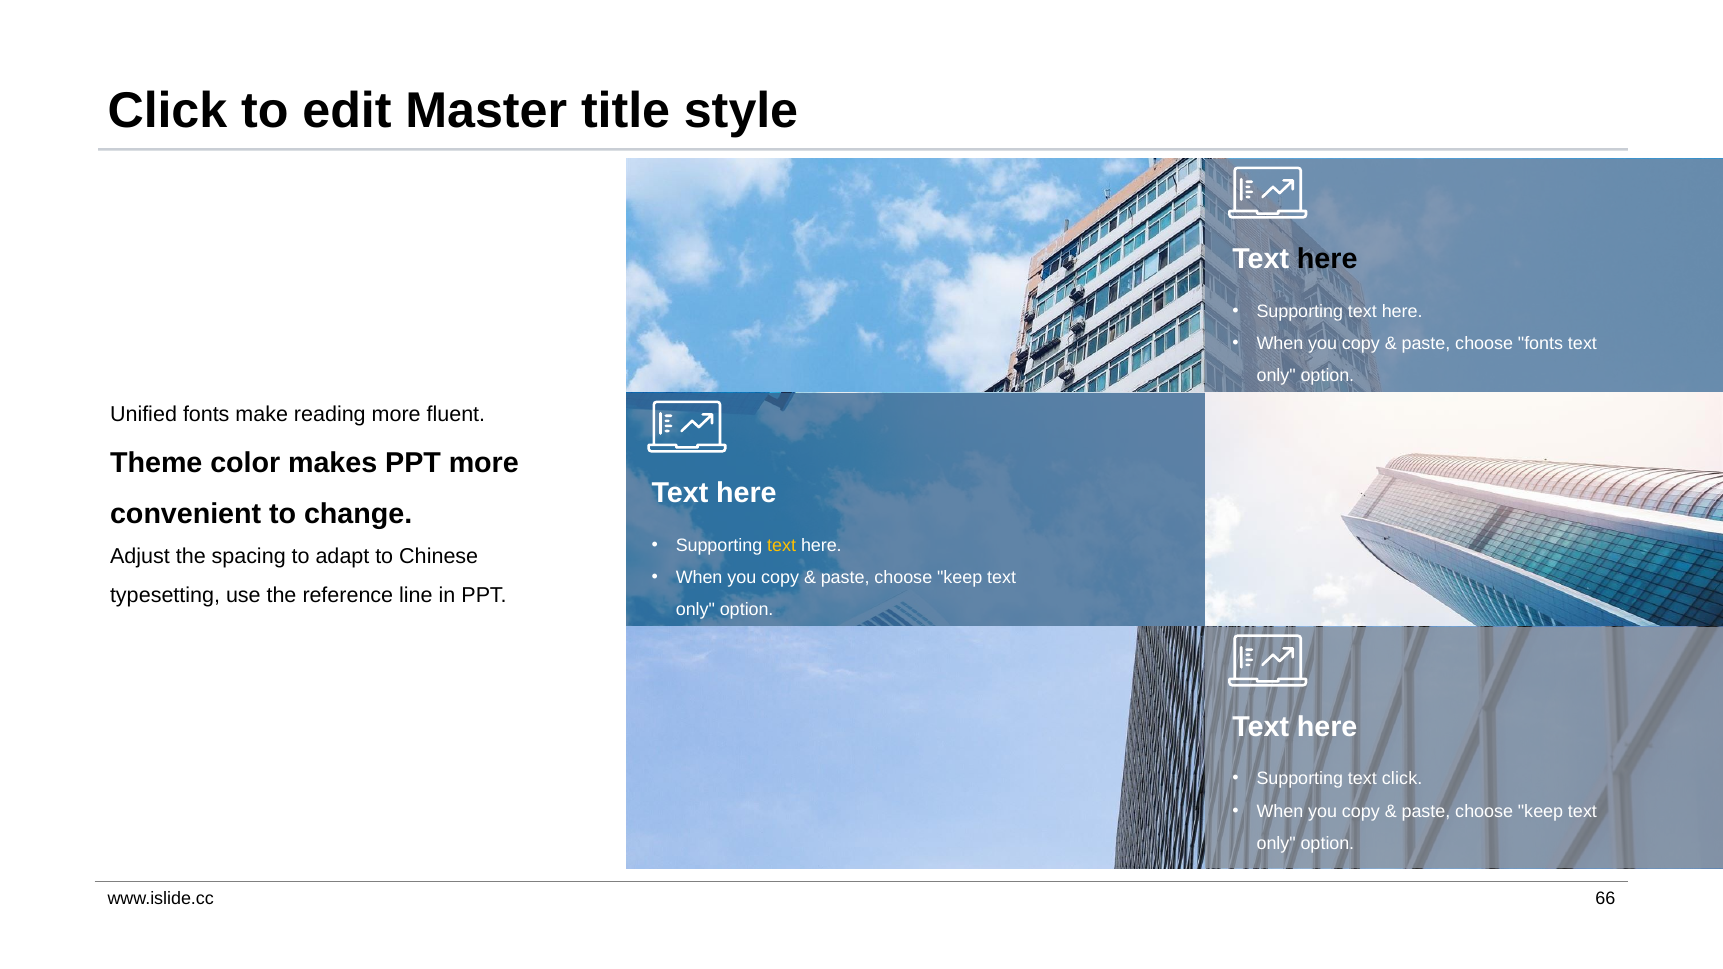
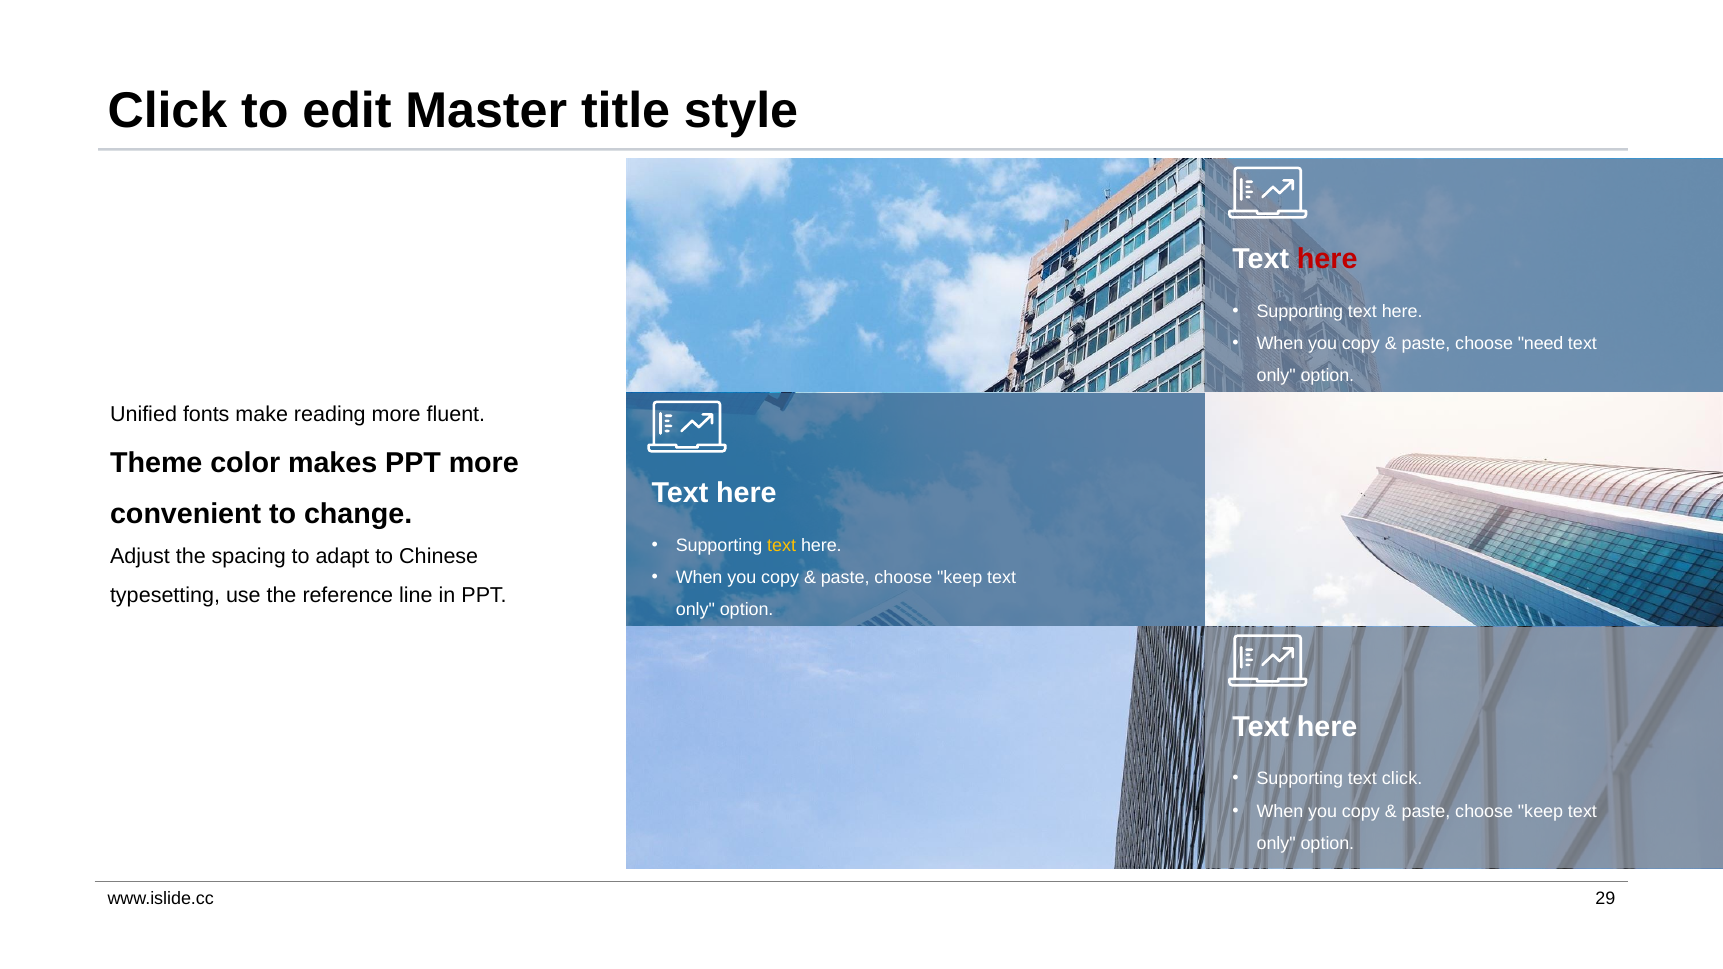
here colour: black -> red (1327, 259)
choose fonts: fonts -> need (1541, 344)
66: 66 -> 29 (1605, 899)
